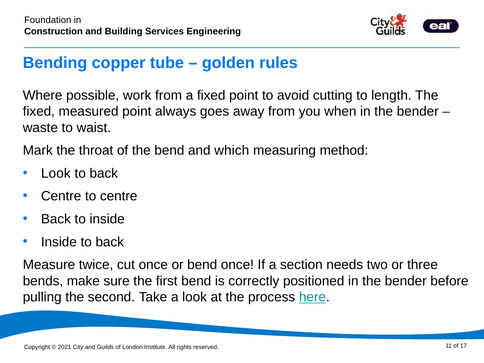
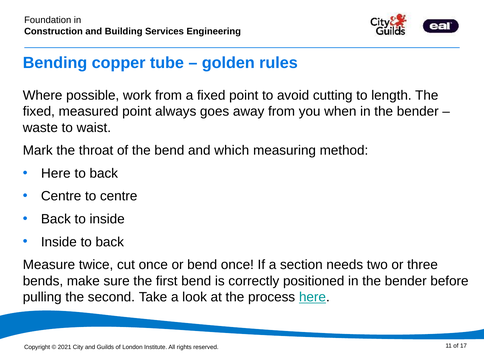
Look: Look -> Here (56, 173)
